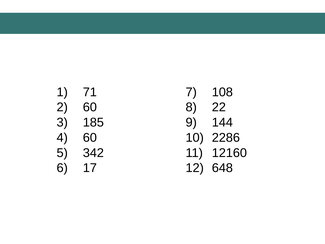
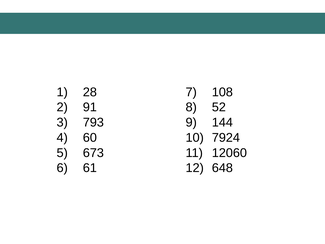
71: 71 -> 28 (90, 92)
60: 60 -> 91 (90, 107)
22: 22 -> 52 (219, 107)
185: 185 -> 793 (93, 122)
2286: 2286 -> 7924 (226, 138)
342: 342 -> 673 (93, 153)
12160: 12160 -> 12060 (229, 153)
17: 17 -> 61 (90, 168)
